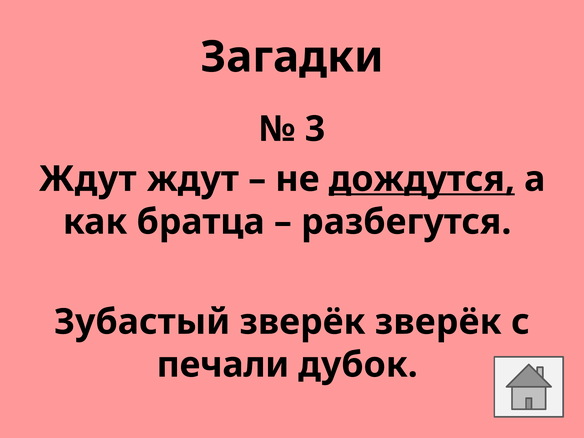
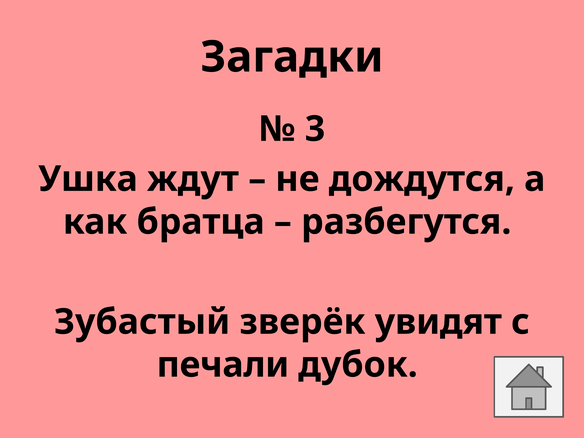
Ждут: Ждут -> Ушка (88, 179)
дождутся underline: present -> none (422, 179)
зверёк зверёк: зверёк -> увидят (438, 322)
